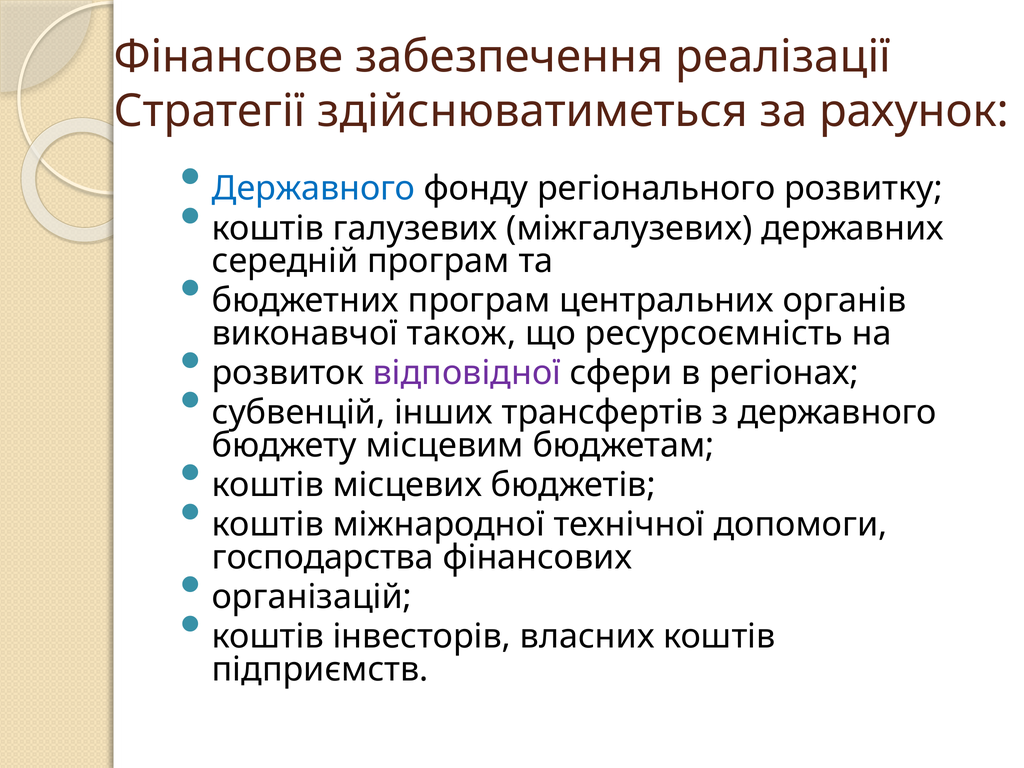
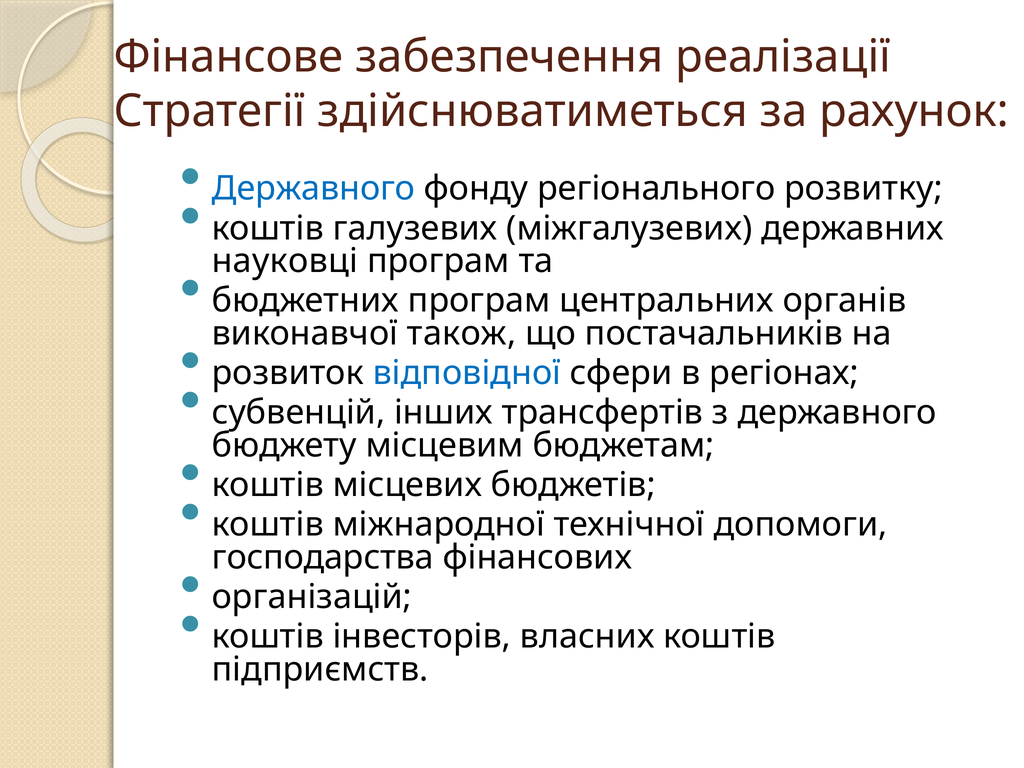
середній: середній -> науковці (285, 261)
ресурсоємність: ресурсоємність -> постачальників (714, 333)
відповідної colour: purple -> blue (467, 373)
